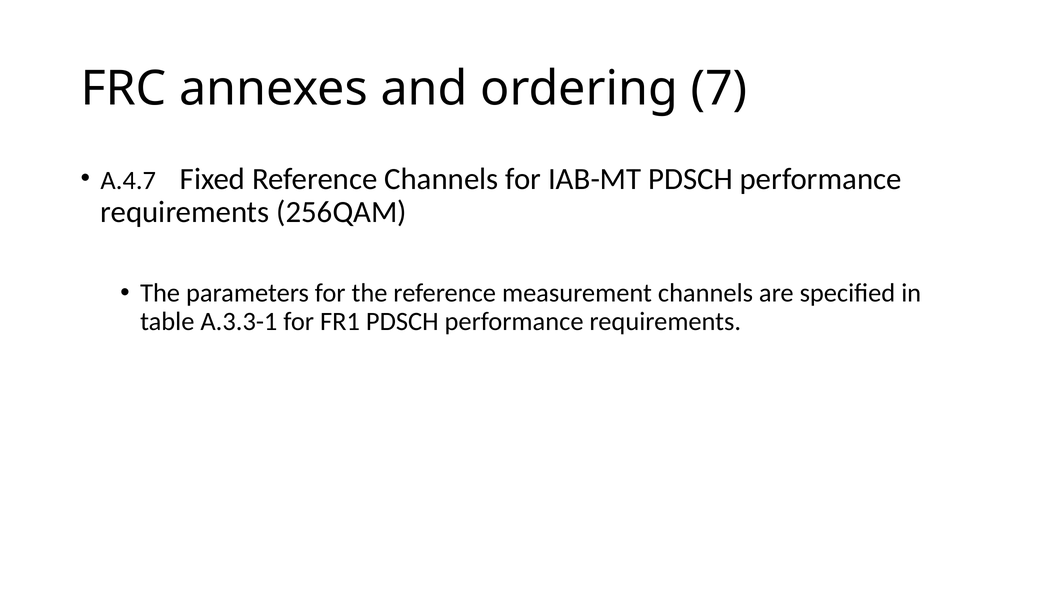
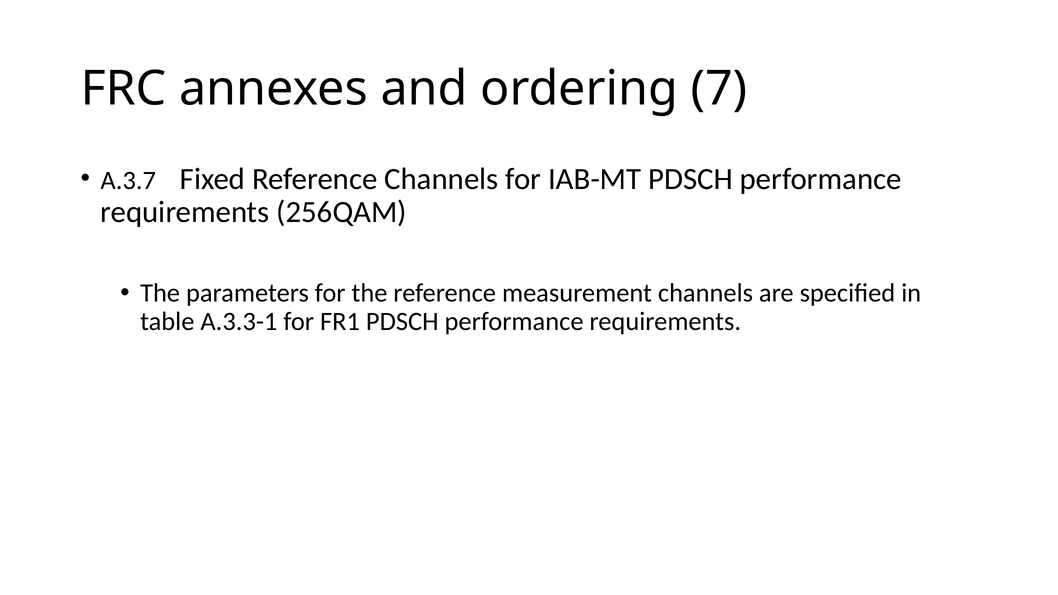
A.4.7: A.4.7 -> A.3.7 (128, 180)
